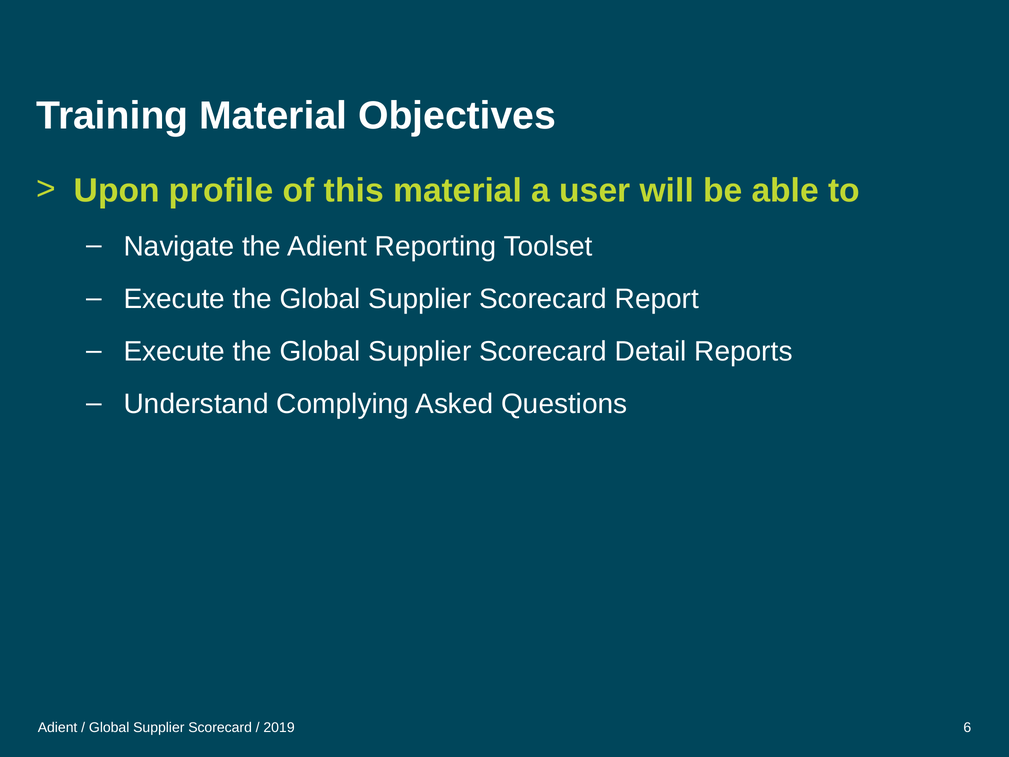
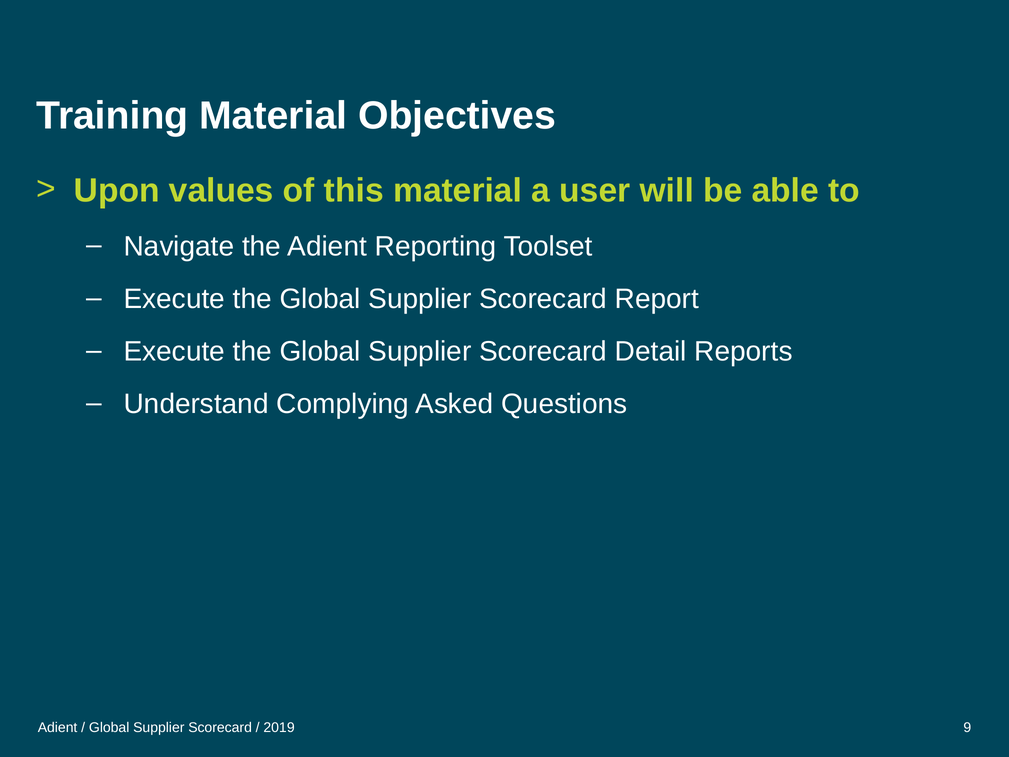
profile: profile -> values (221, 191)
6: 6 -> 9 (967, 728)
